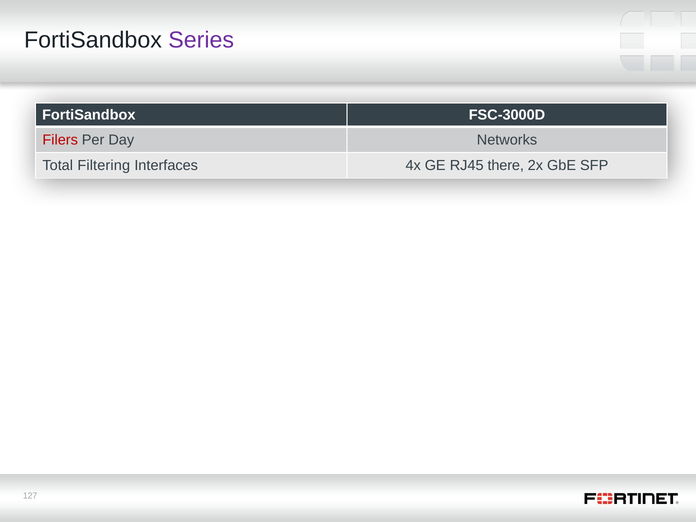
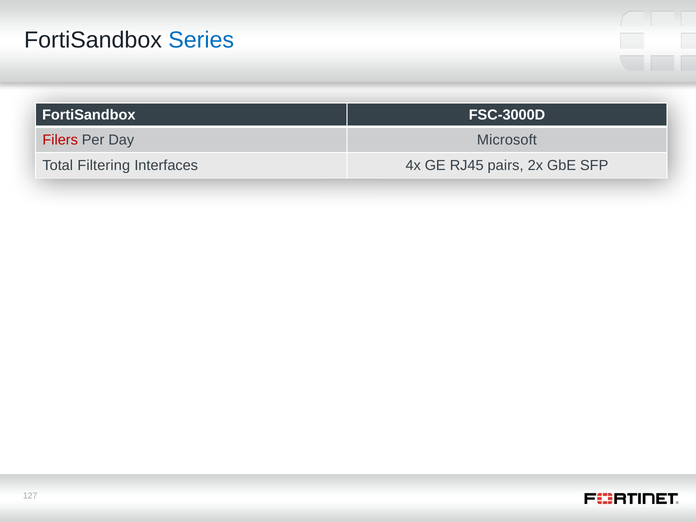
Series colour: purple -> blue (201, 40)
Networks: Networks -> Microsoft (507, 140)
there: there -> pairs (506, 166)
